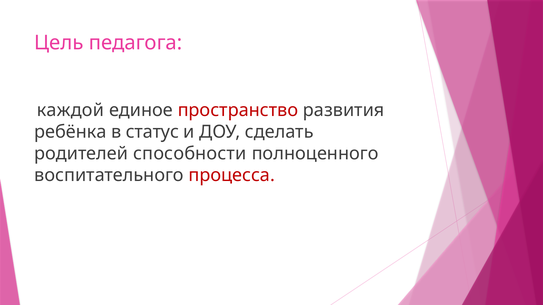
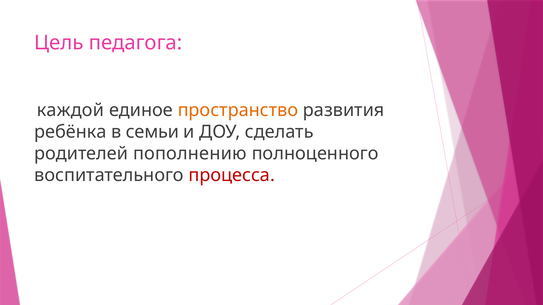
пространство colour: red -> orange (238, 110)
статус: статус -> семьи (152, 132)
способности: способности -> пополнению (190, 154)
